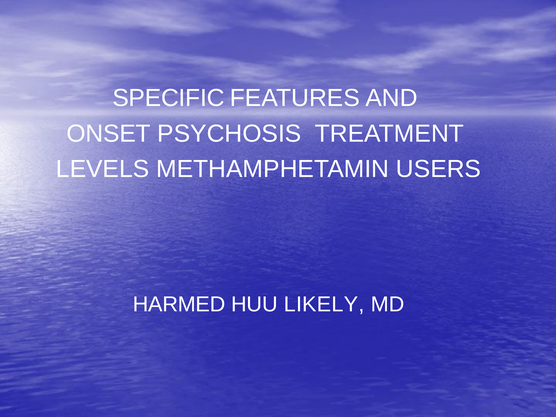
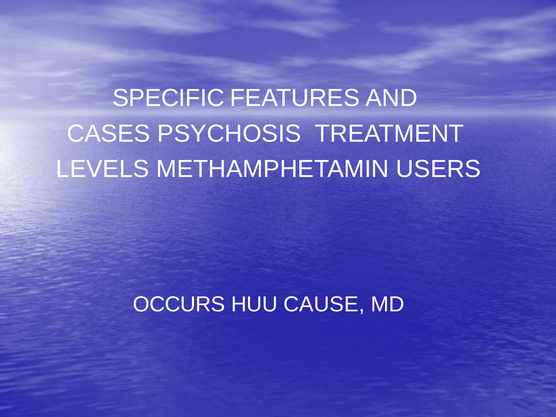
ONSET: ONSET -> CASES (109, 134)
HARMED: HARMED -> OCCURS (179, 304)
LIKELY: LIKELY -> CAUSE (324, 304)
